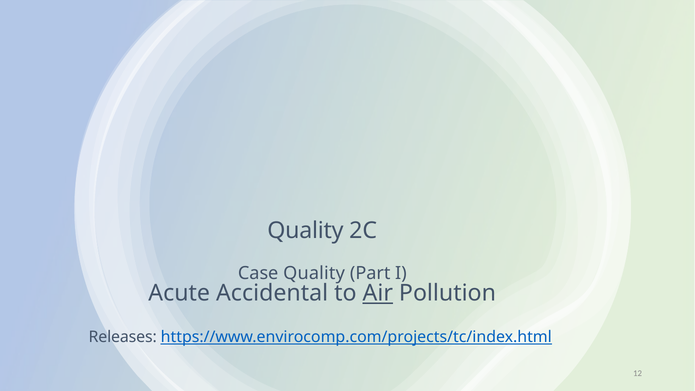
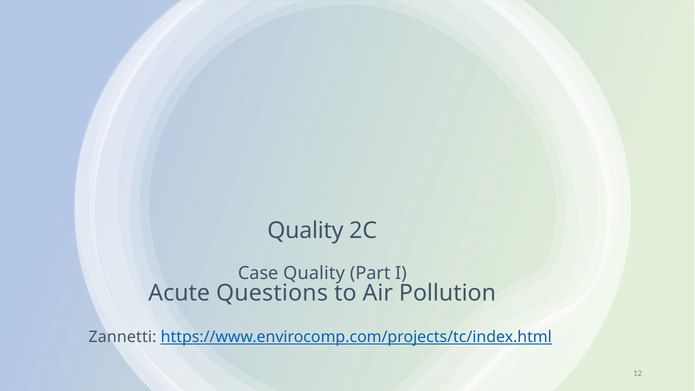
Accidental: Accidental -> Questions (272, 293)
Air underline: present -> none (378, 293)
Releases: Releases -> Zannetti (123, 337)
